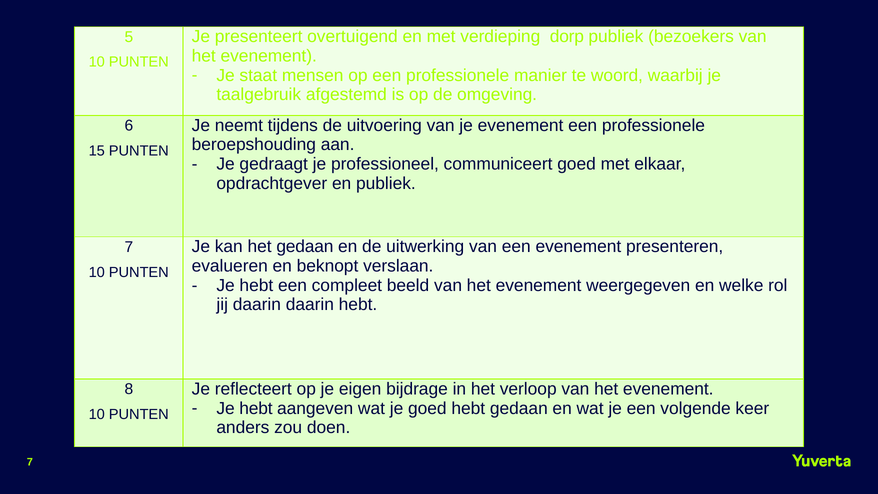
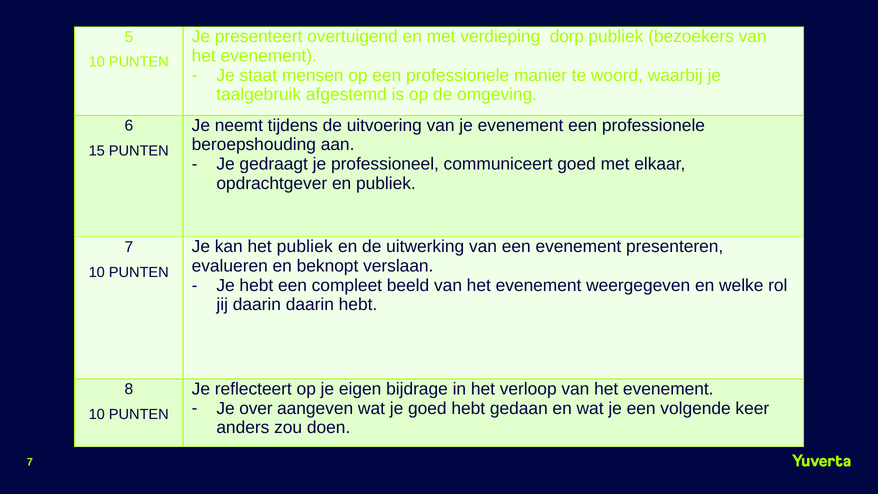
het gedaan: gedaan -> publiek (305, 247)
hebt: hebt -> over (256, 408)
